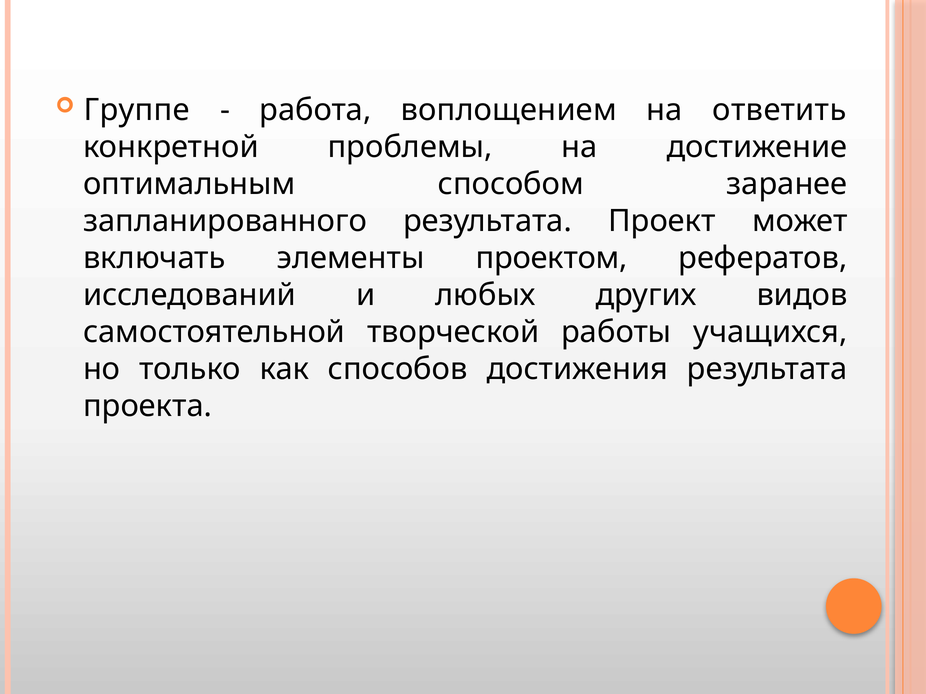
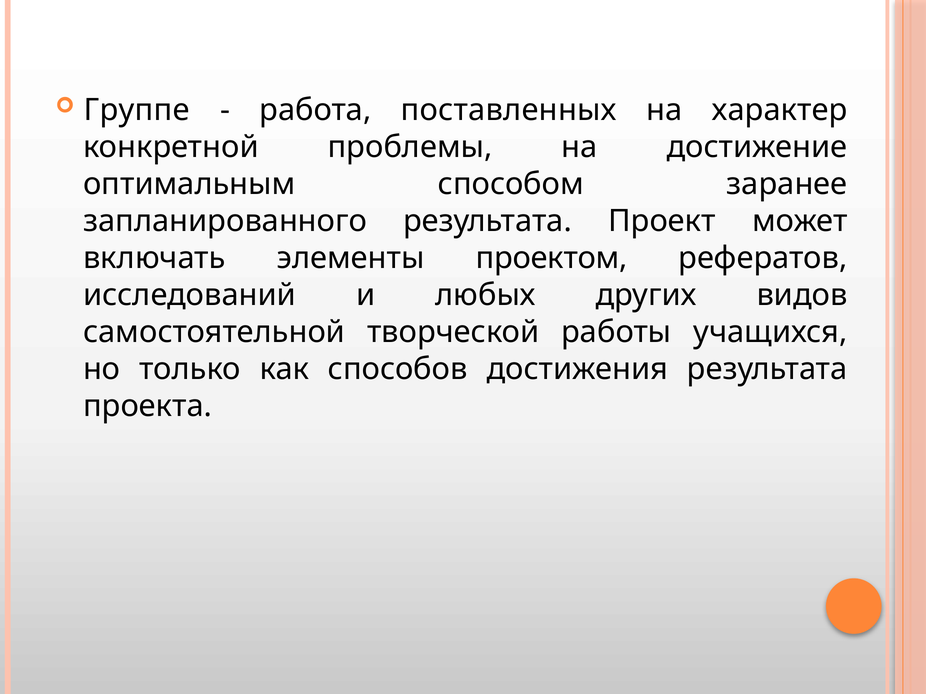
воплощением: воплощением -> поставленных (509, 110)
ответить: ответить -> характер (780, 110)
